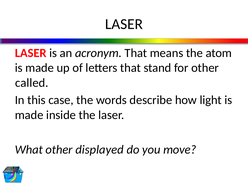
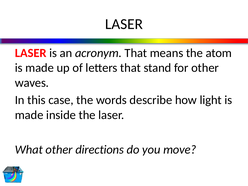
called: called -> waves (32, 83)
displayed: displayed -> directions (100, 150)
